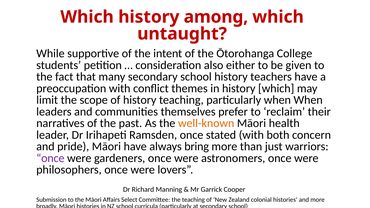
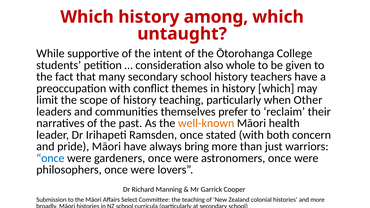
either: either -> whole (241, 65)
when When: When -> Other (308, 100)
once colour: purple -> blue (50, 158)
